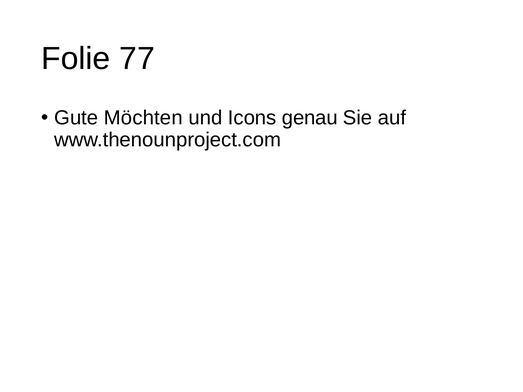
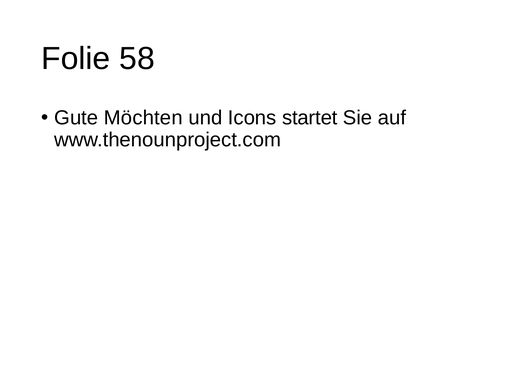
77: 77 -> 58 (137, 59)
genau: genau -> startet (310, 118)
